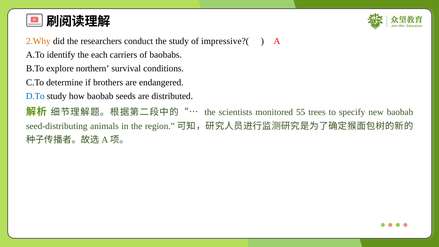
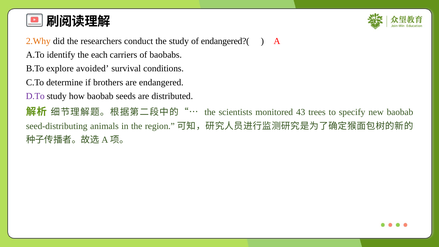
impressive?(: impressive?( -> endangered?( (225, 41)
northern: northern -> avoided (93, 69)
D.To colour: blue -> purple (35, 96)
55: 55 -> 43 (301, 112)
